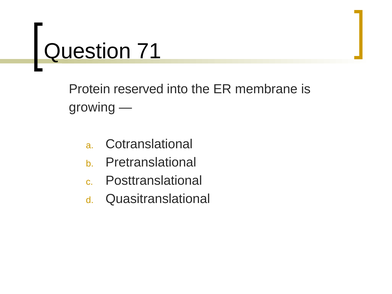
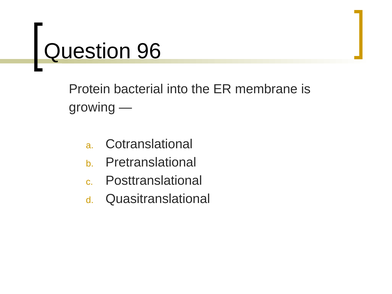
71: 71 -> 96 (149, 51)
reserved: reserved -> bacterial (139, 89)
